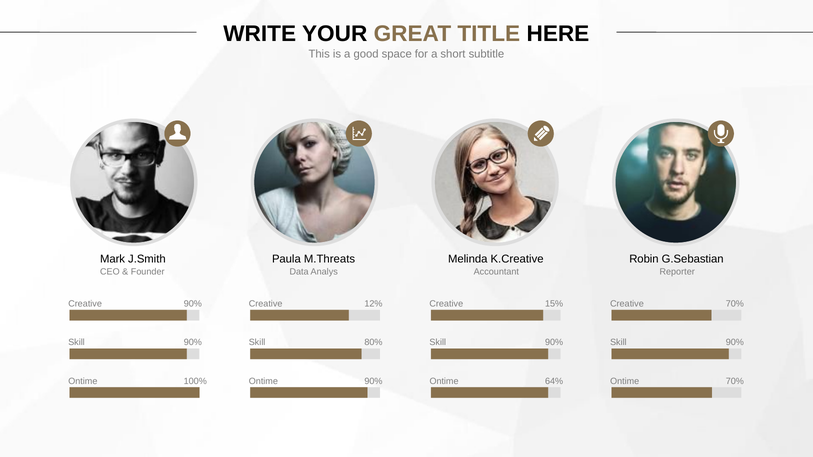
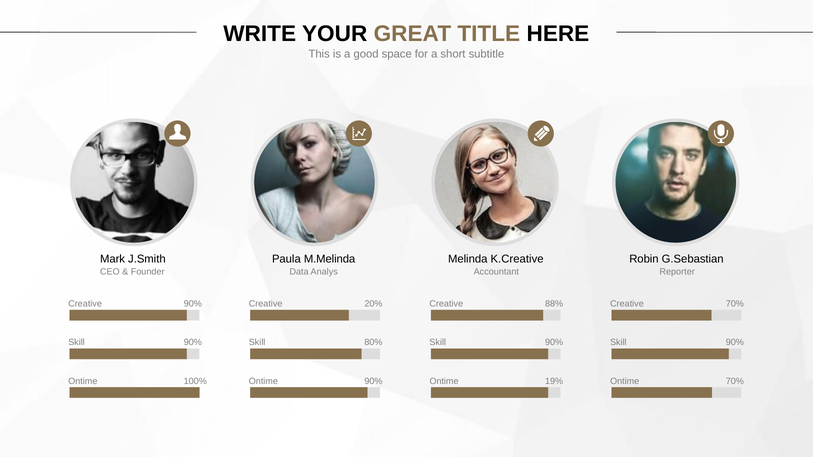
M.Threats: M.Threats -> M.Melinda (330, 259)
12%: 12% -> 20% (373, 304)
15%: 15% -> 88% (554, 304)
64%: 64% -> 19% (554, 381)
